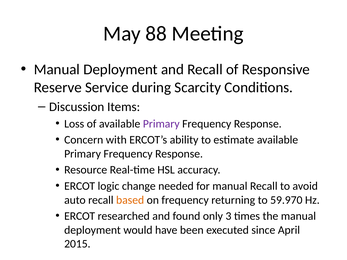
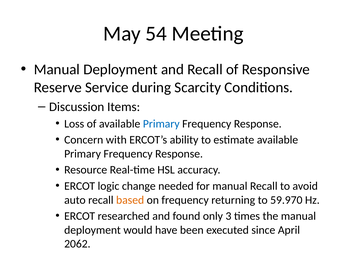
88: 88 -> 54 (156, 34)
Primary colour: purple -> blue (161, 124)
2015: 2015 -> 2062 (77, 244)
